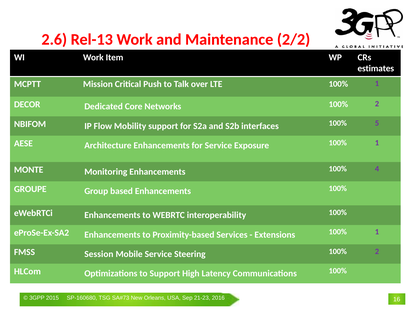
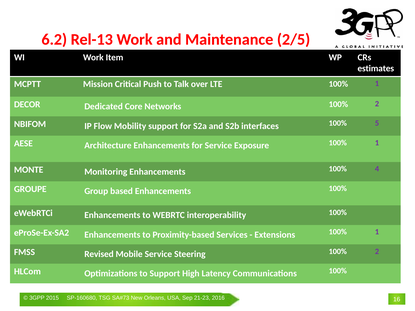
2.6: 2.6 -> 6.2 (54, 40)
2/2: 2/2 -> 2/5 (294, 40)
Session: Session -> Revised (99, 254)
